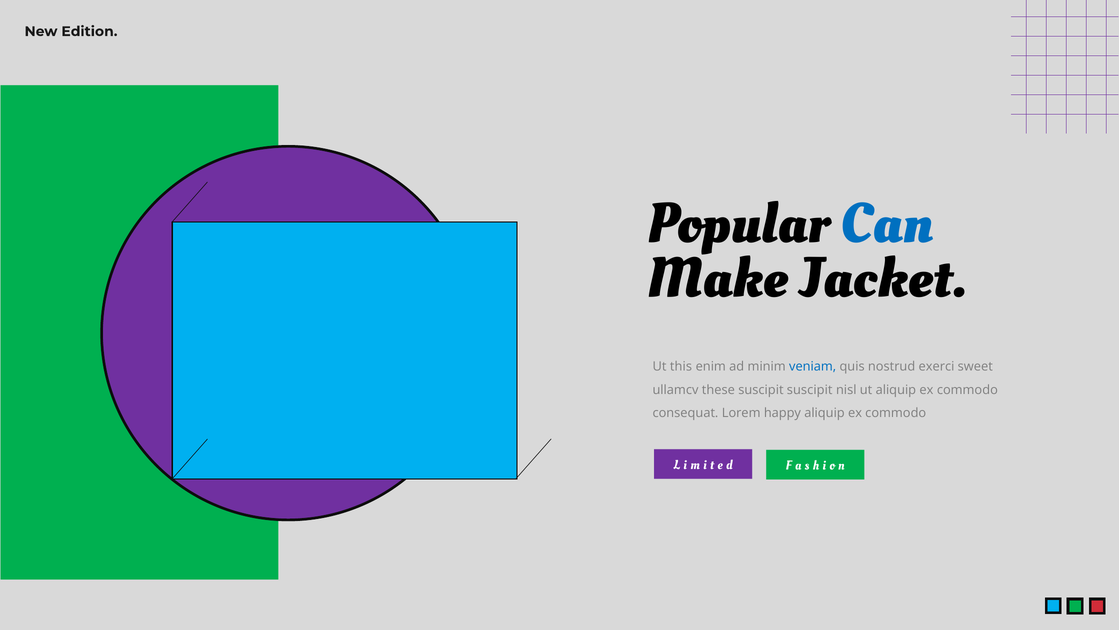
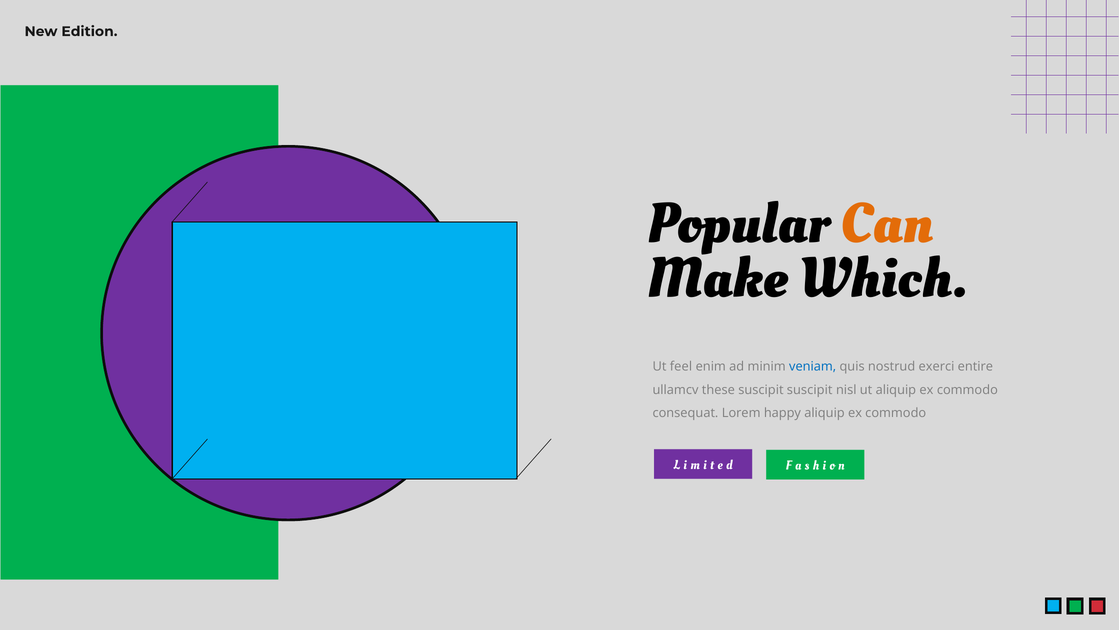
Can colour: blue -> orange (887, 223)
Jacket: Jacket -> Which (883, 278)
this: this -> feel (681, 366)
sweet: sweet -> entire (975, 366)
